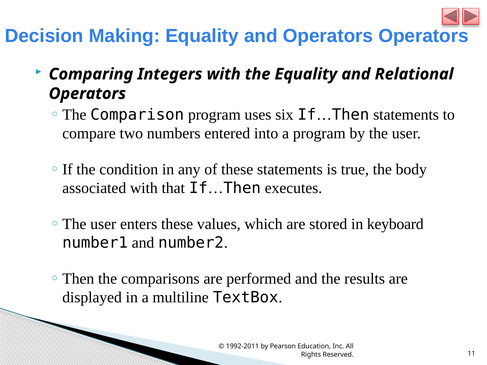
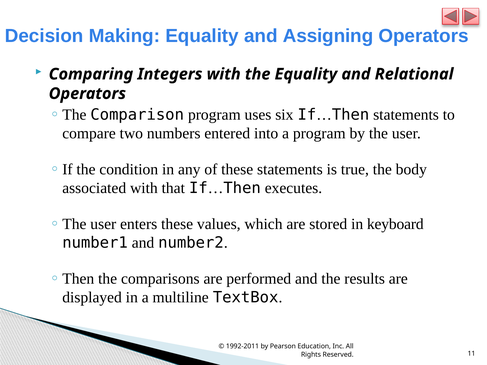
and Operators: Operators -> Assigning (328, 36)
